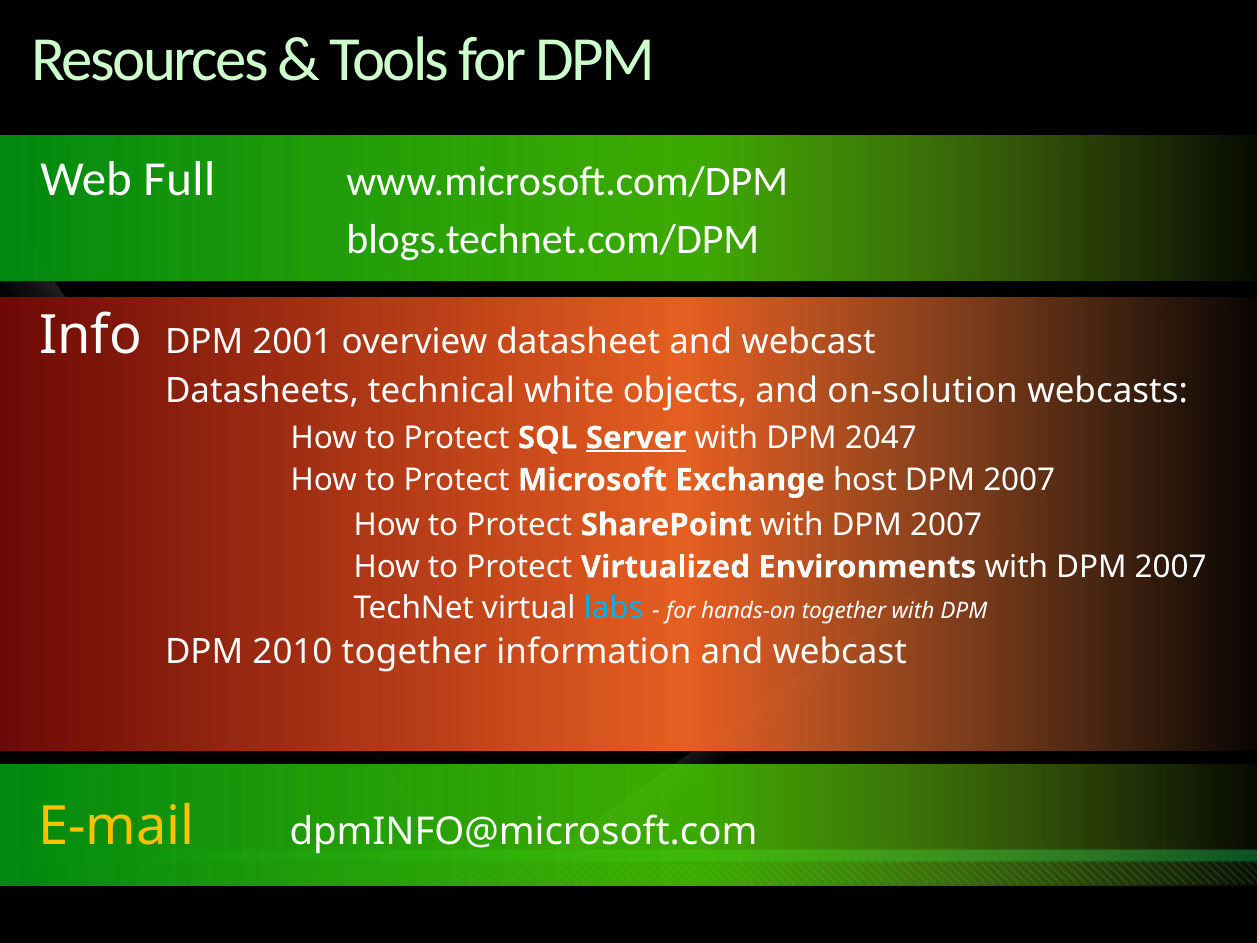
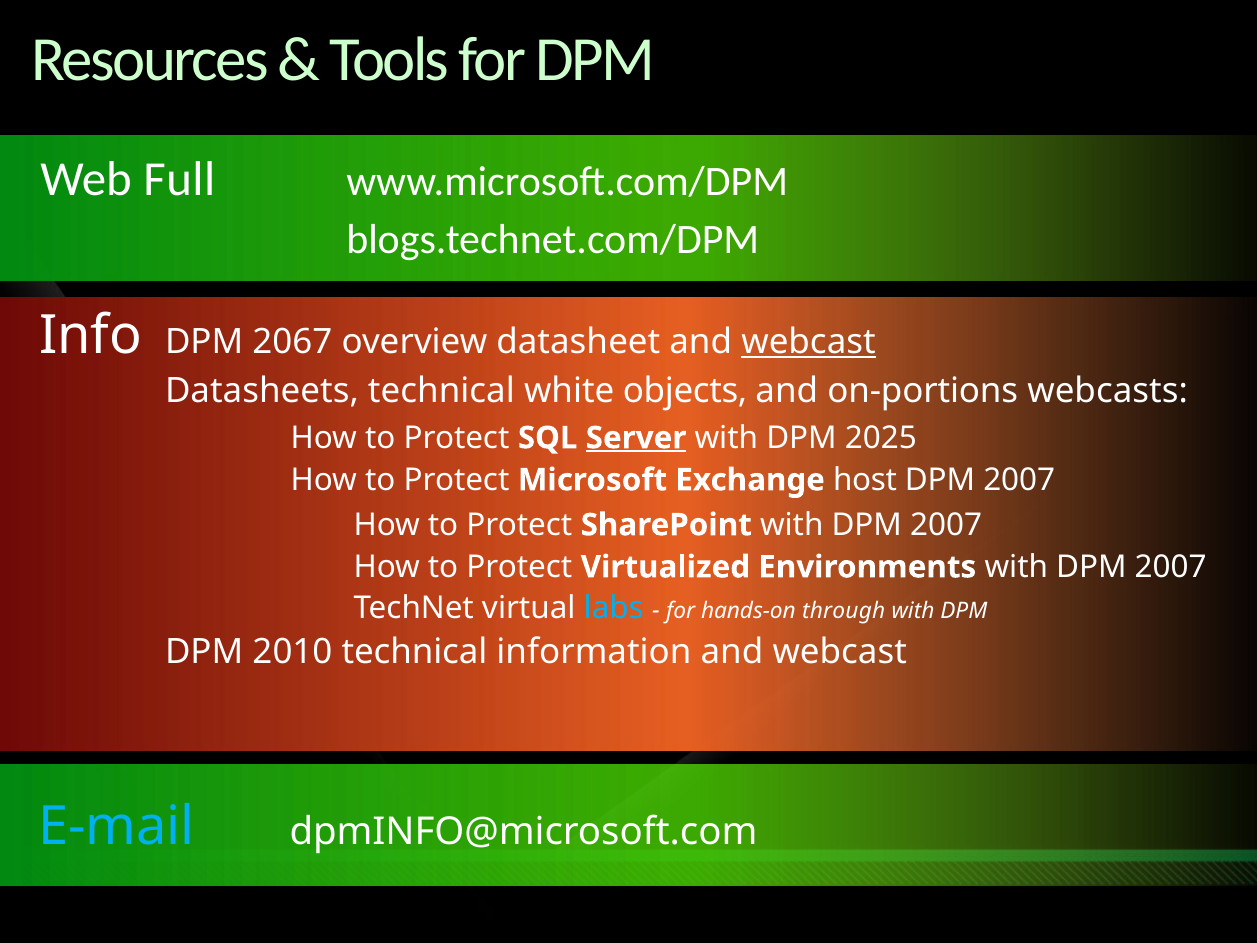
2001: 2001 -> 2067 (292, 342)
webcast underline: none -> present (809, 342)
on-solution: on-solution -> on-portions (923, 391)
2047: 2047 -> 2025 (881, 438)
hands-on together: together -> through (844, 611)
2010 together: together -> technical (414, 652)
E-mail colour: yellow -> light blue (116, 826)
